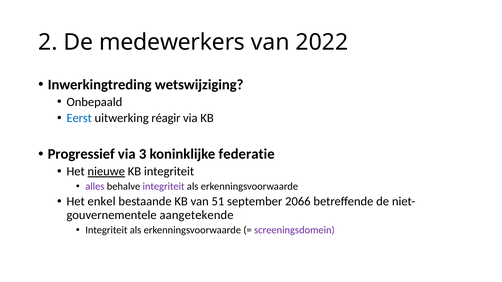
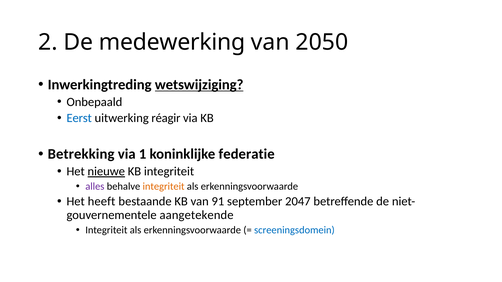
medewerkers: medewerkers -> medewerking (172, 42)
2022: 2022 -> 2050 (322, 42)
wetswijziging underline: none -> present (199, 85)
Progressief: Progressief -> Betrekking (81, 154)
3: 3 -> 1 (143, 154)
integriteit colour: purple -> orange (164, 187)
enkel: enkel -> heeft (102, 202)
51: 51 -> 91 (218, 202)
2066: 2066 -> 2047 (298, 202)
screeningsdomein colour: purple -> blue (294, 230)
